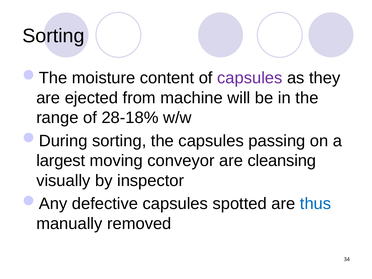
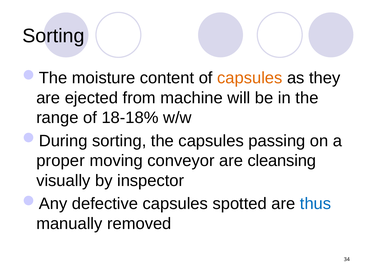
capsules colour: purple -> orange (250, 78)
28-18%: 28-18% -> 18-18% (130, 118)
largest: largest -> proper (61, 161)
